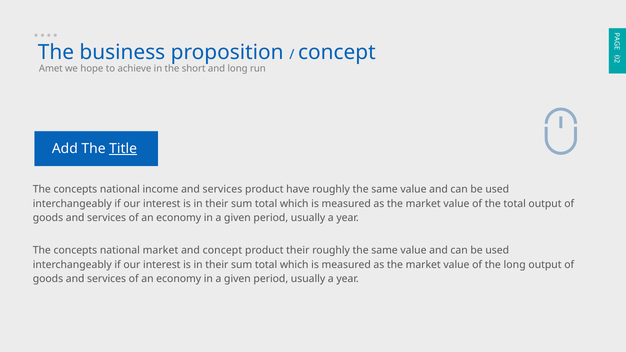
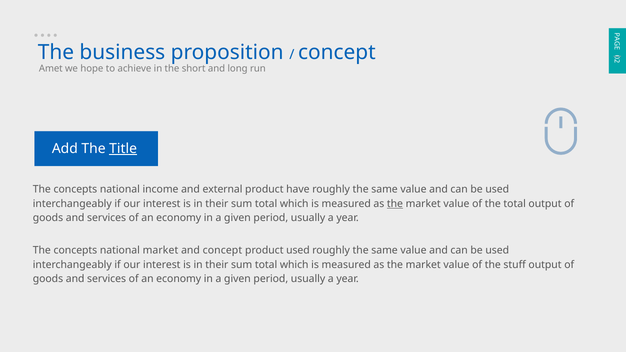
income and services: services -> external (223, 190)
the underline: none -> present (395, 204)
product their: their -> used (298, 250)
the long: long -> stuff (515, 265)
